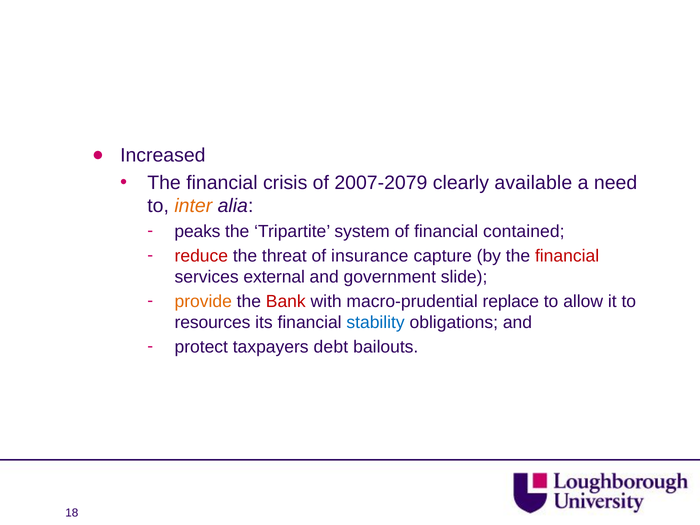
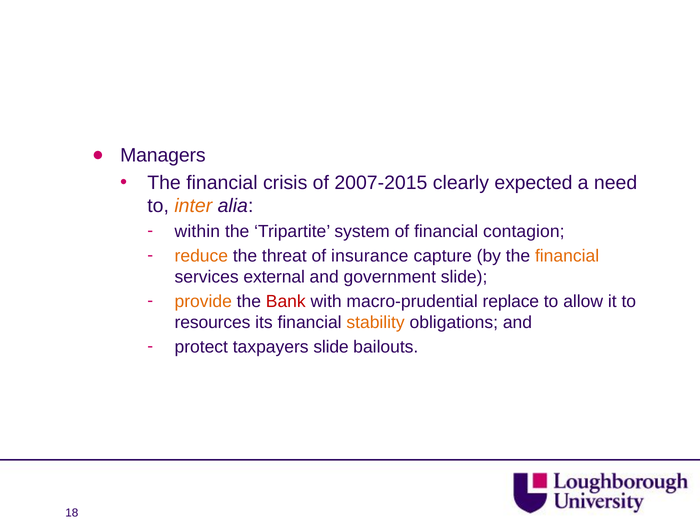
Increased: Increased -> Managers (163, 155)
2007-2079: 2007-2079 -> 2007-2015 (381, 183)
available: available -> expected (533, 183)
peaks: peaks -> within (197, 232)
contained: contained -> contagion (524, 232)
reduce colour: red -> orange (201, 256)
financial colour: red -> orange (567, 256)
stability colour: blue -> orange (376, 323)
taxpayers debt: debt -> slide (331, 347)
